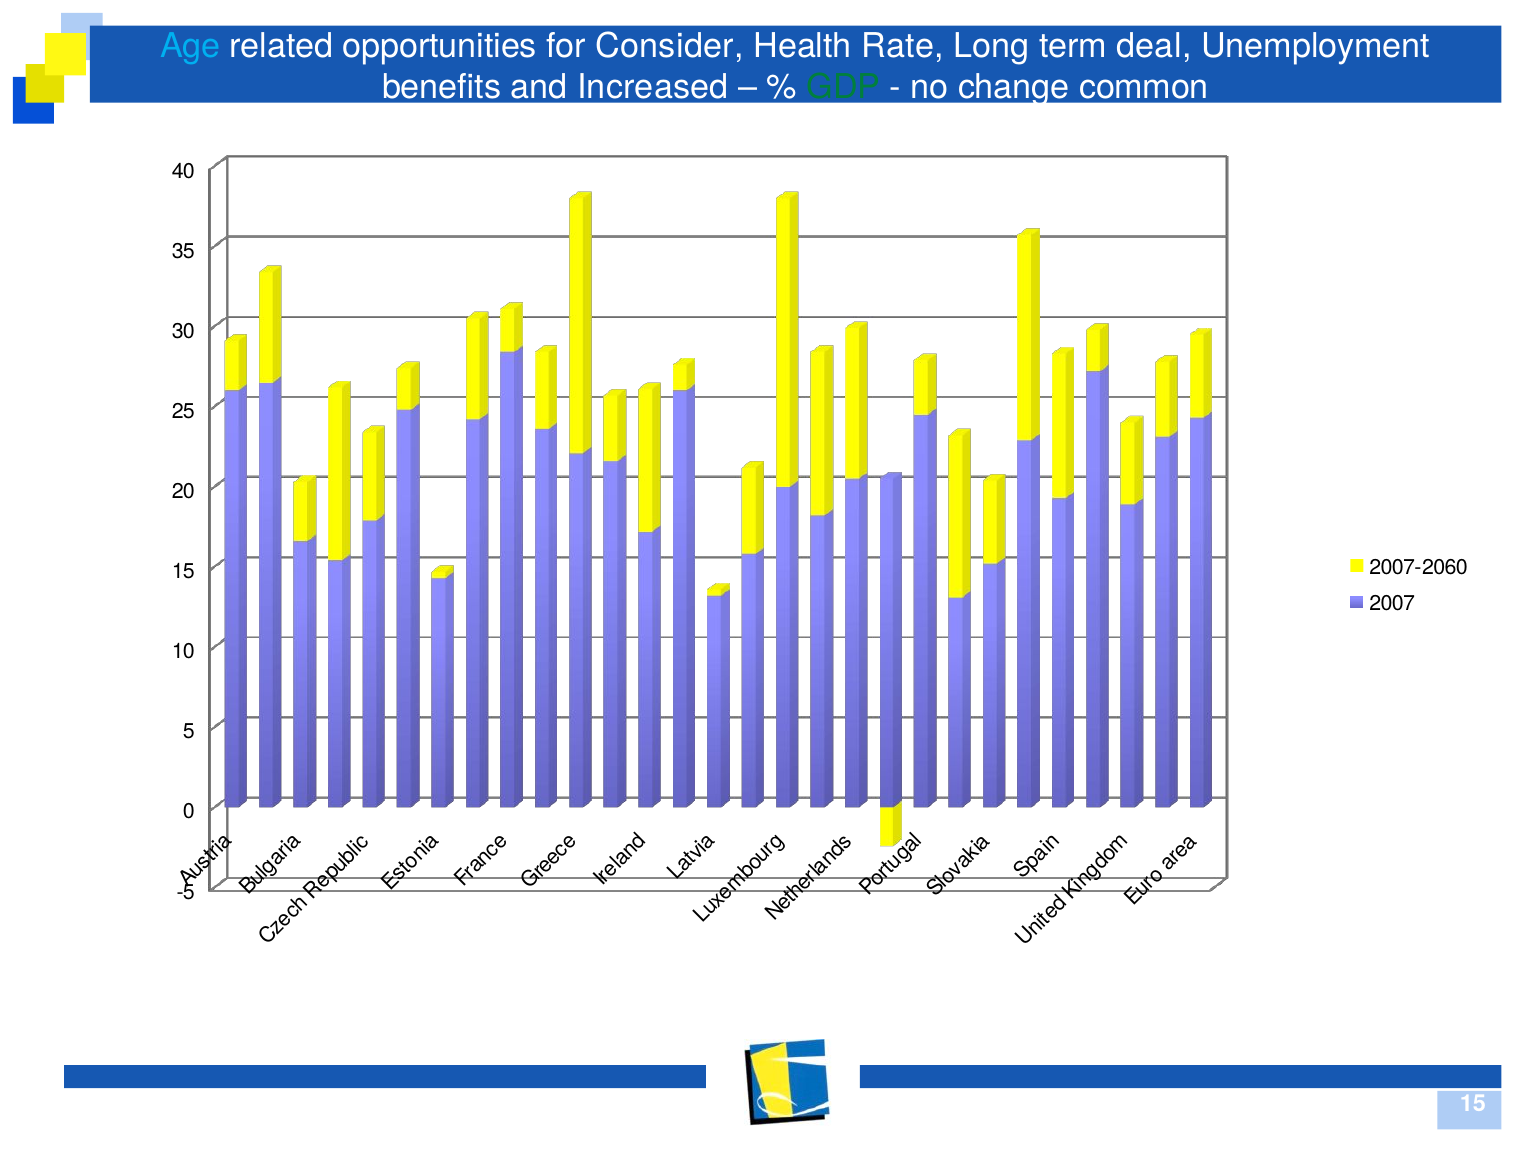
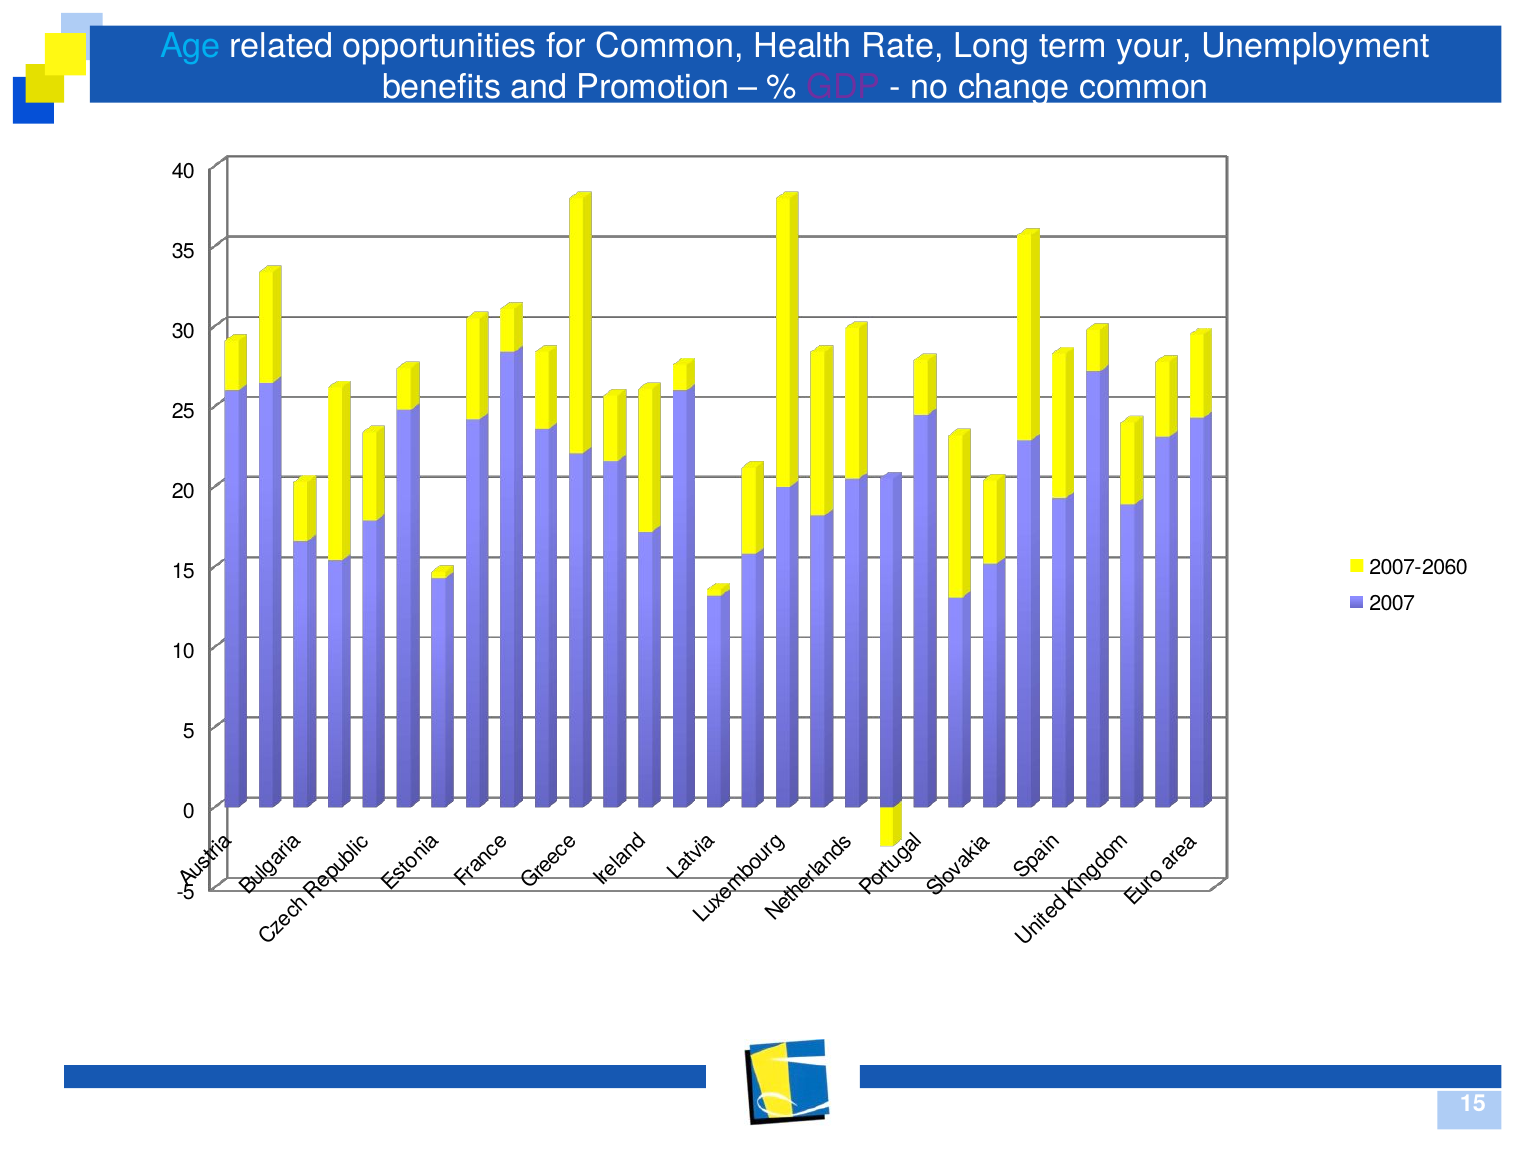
for Consider: Consider -> Common (670, 46)
deal: deal -> your (1154, 46)
Increased: Increased -> Promotion (653, 87)
GDP colour: green -> purple (844, 87)
